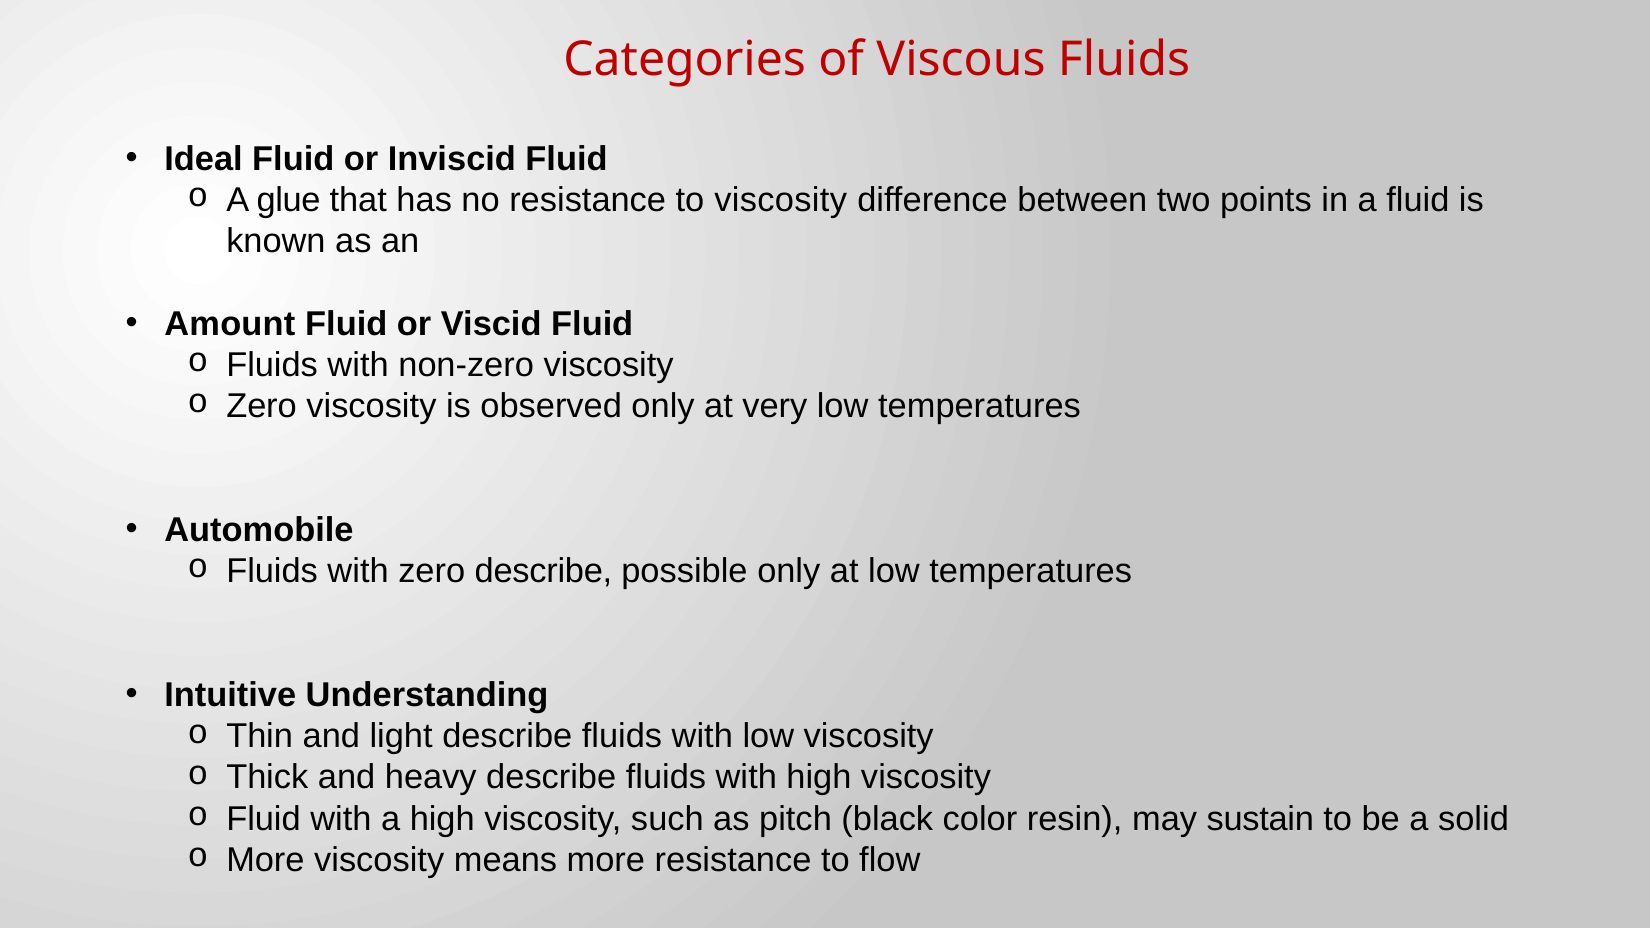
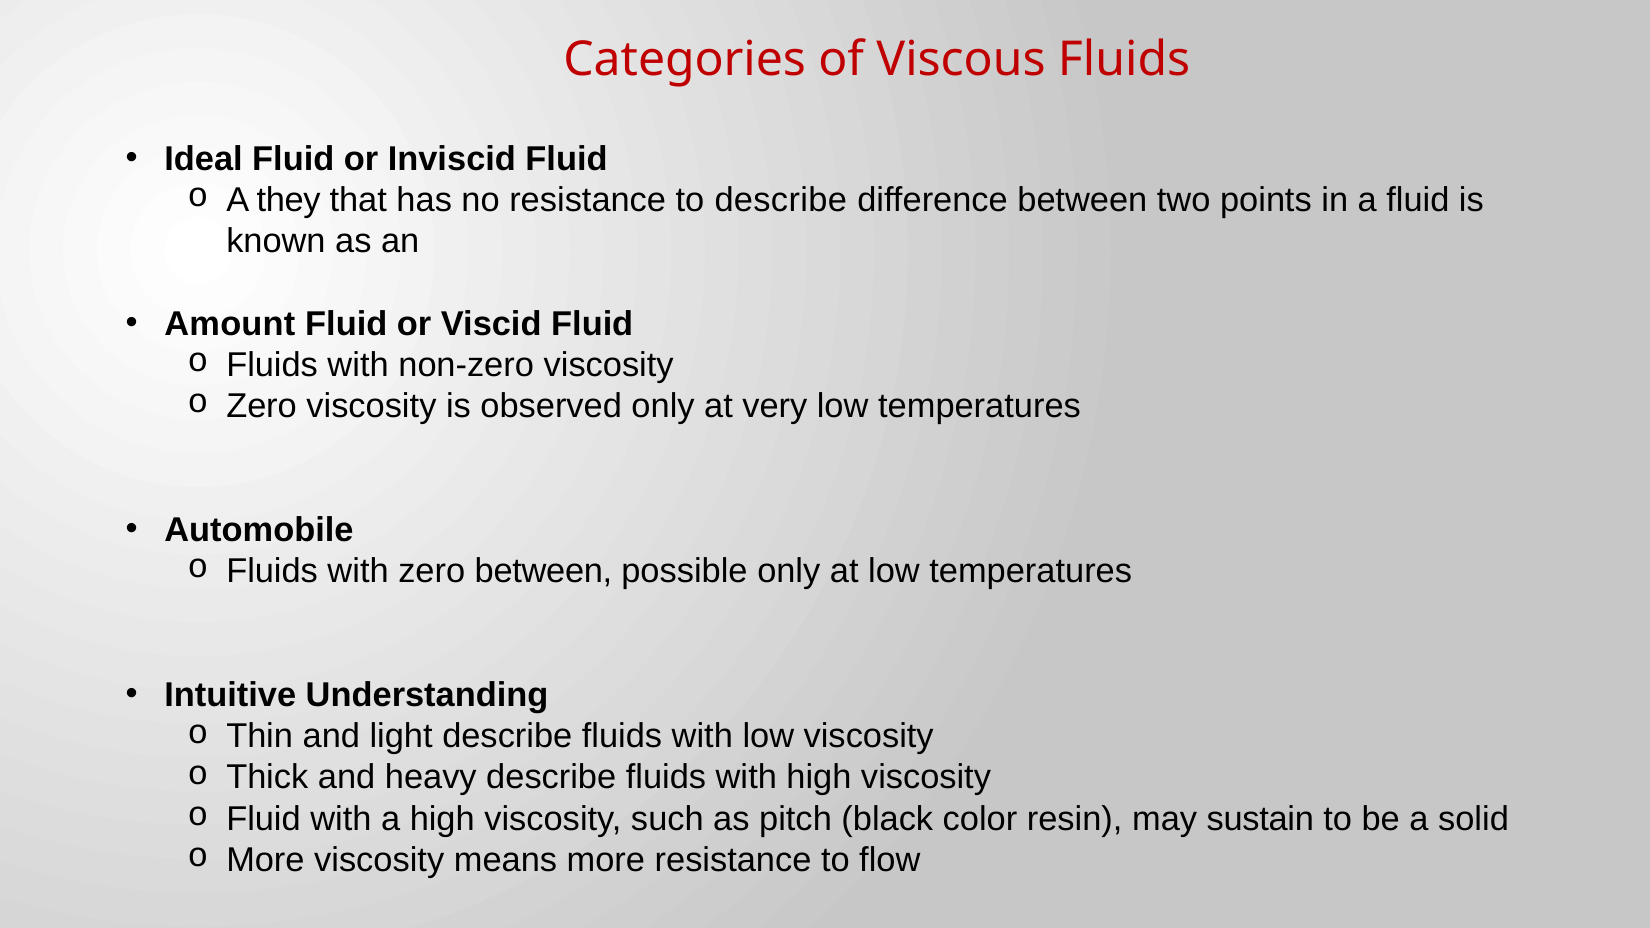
glue: glue -> they (289, 200)
to viscosity: viscosity -> describe (781, 200)
zero describe: describe -> between (543, 571)
